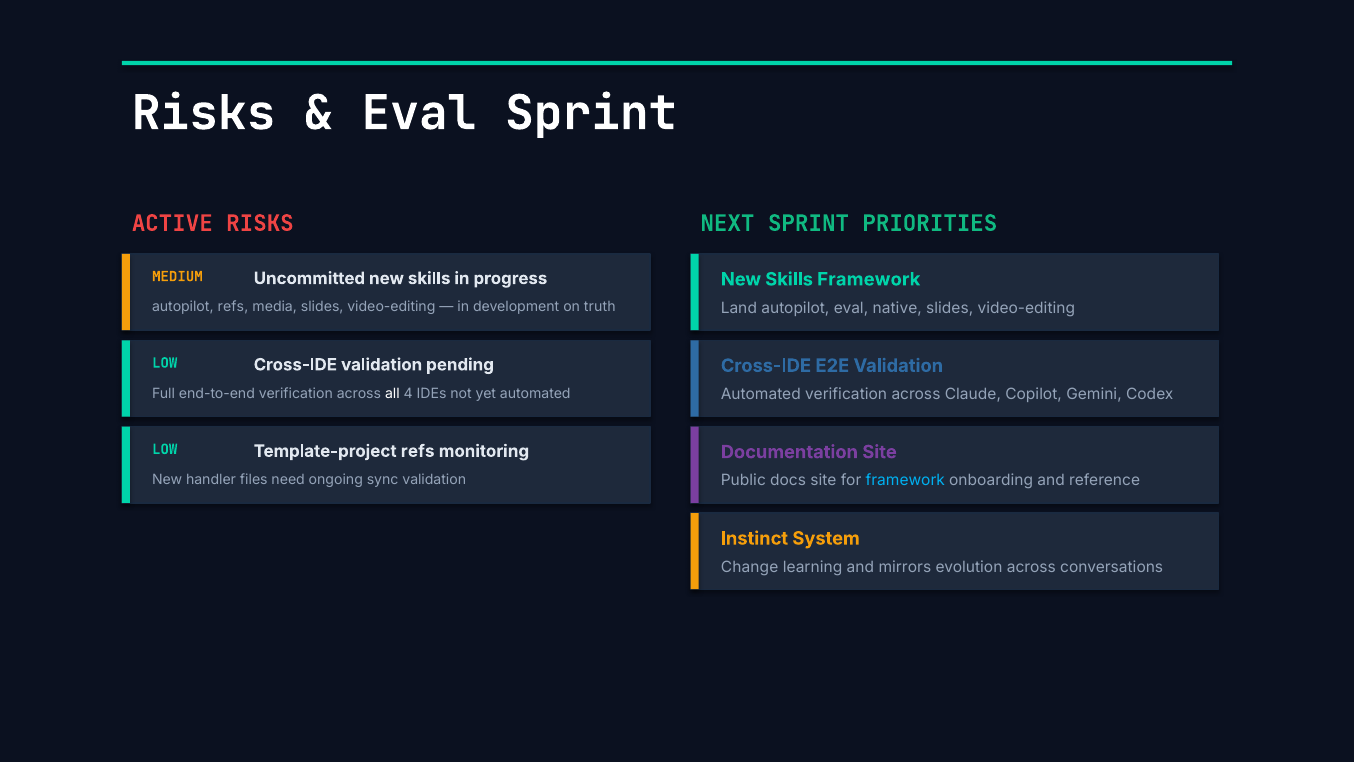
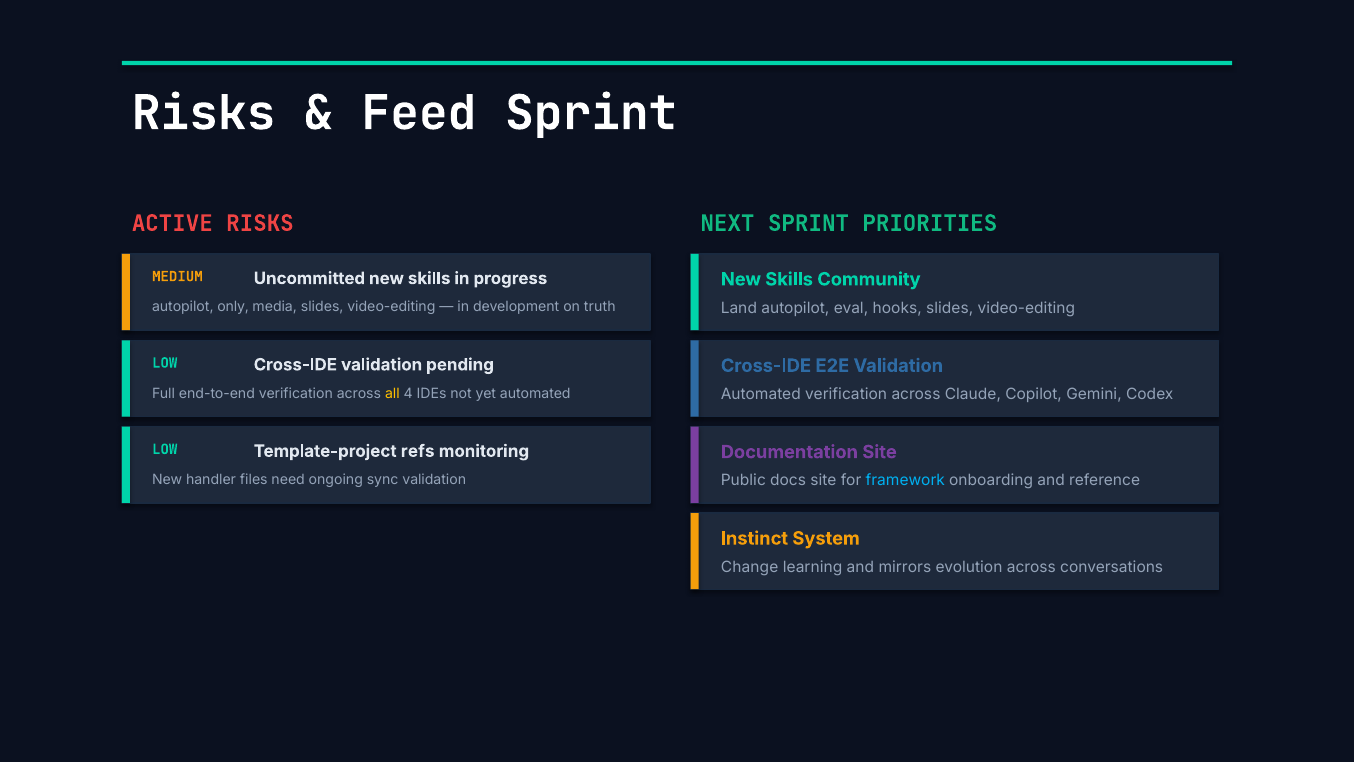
Eval: Eval -> Feed (419, 113)
Skills Framework: Framework -> Community (869, 279)
autopilot refs: refs -> only (233, 307)
native: native -> hooks (897, 308)
all colour: white -> yellow (392, 393)
